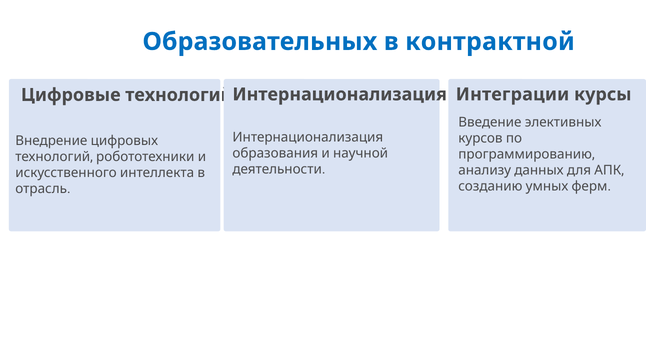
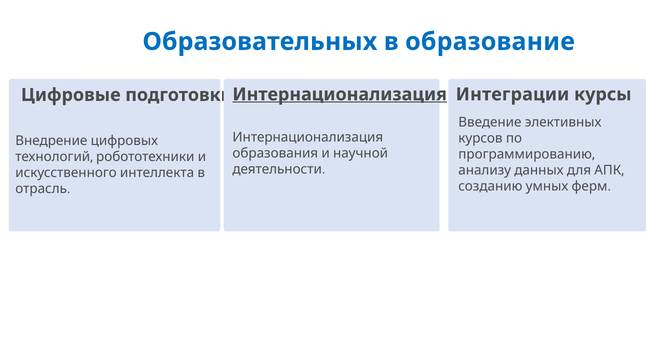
контрактной: контрактной -> образование (490, 42)
Интернационализация underline: none -> present (340, 94)
Цифровые технологий: технологий -> подготовки (179, 95)
